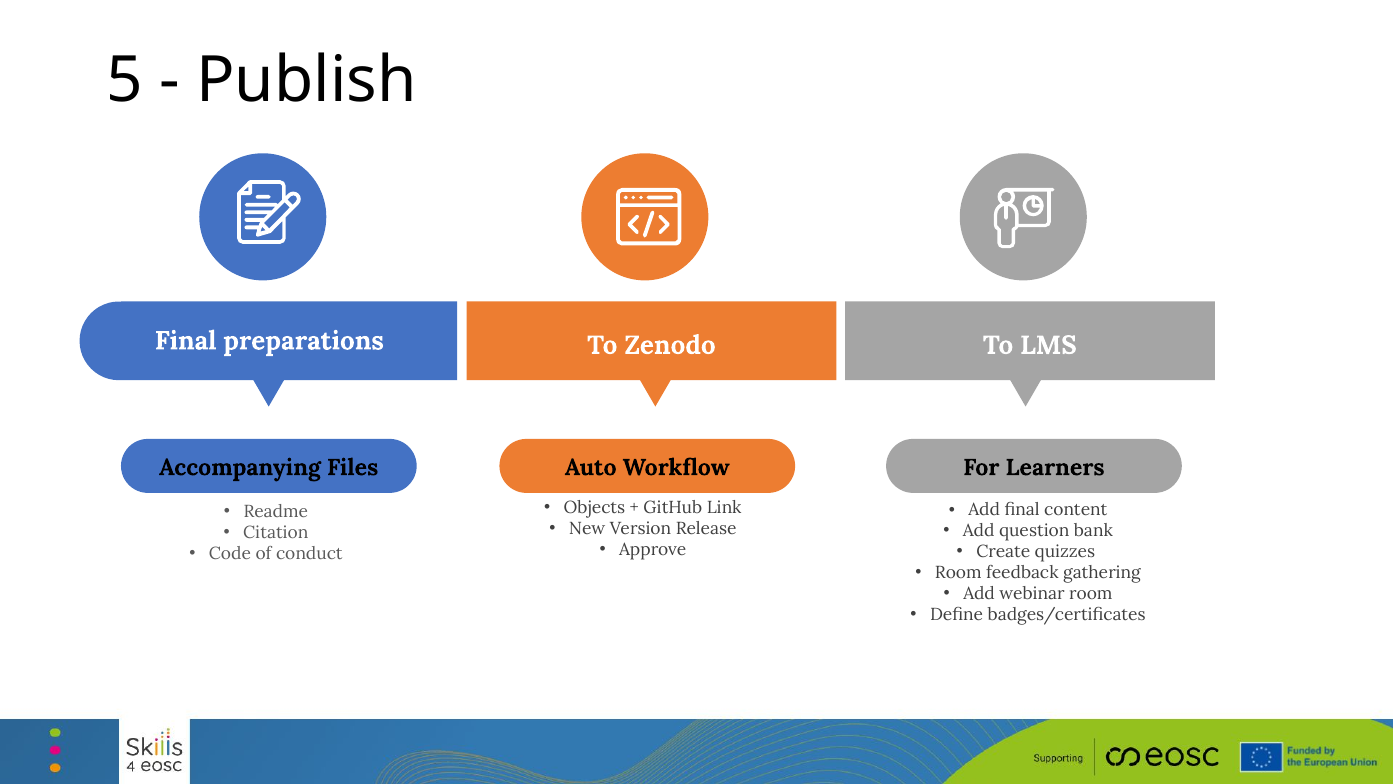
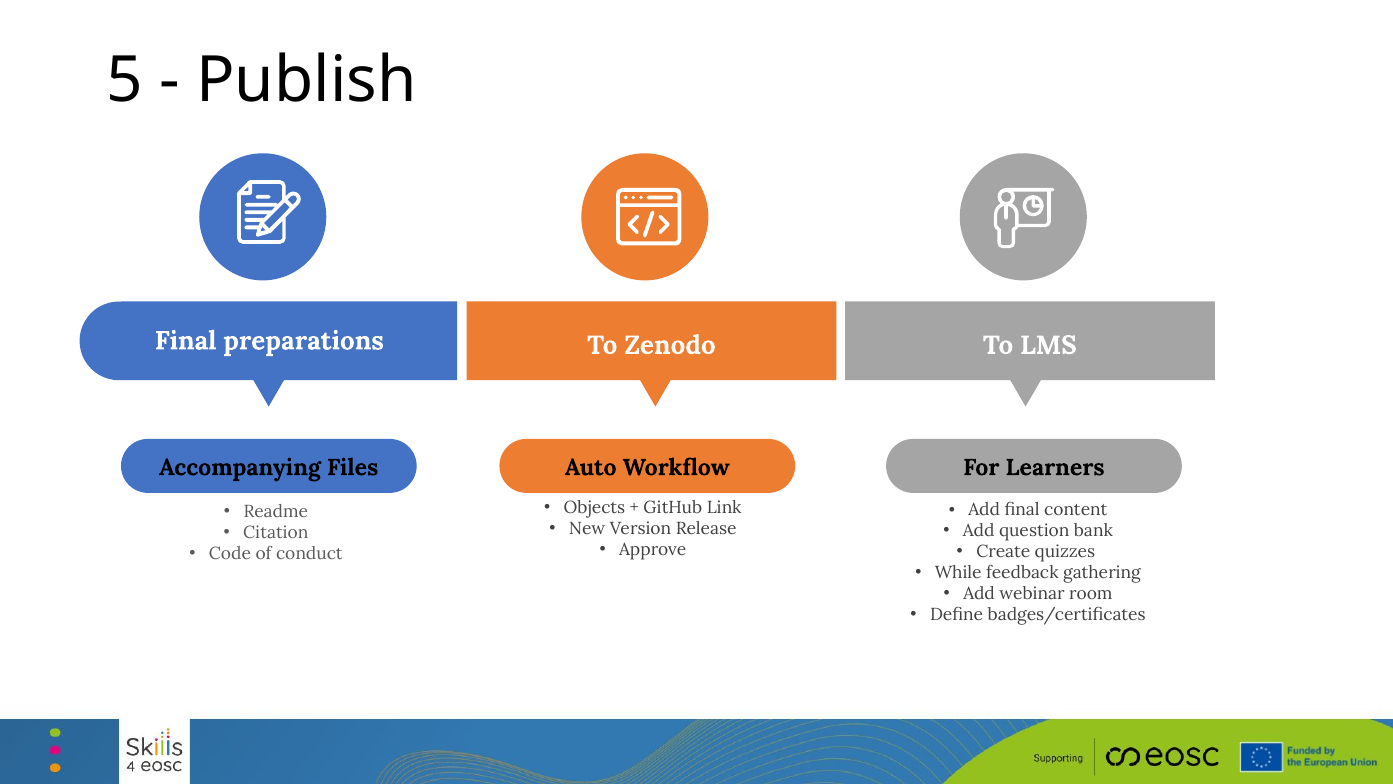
Room: Room -> While (958, 573)
